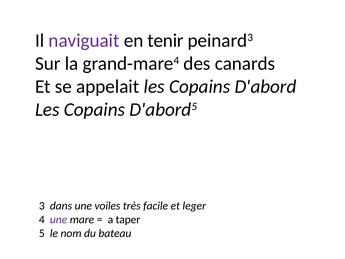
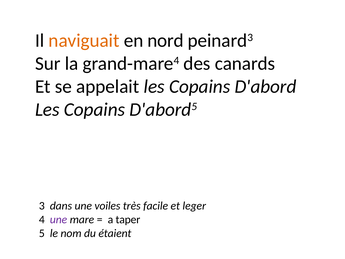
naviguait colour: purple -> orange (84, 40)
tenir: tenir -> nord (166, 40)
bateau: bateau -> étaient (115, 233)
